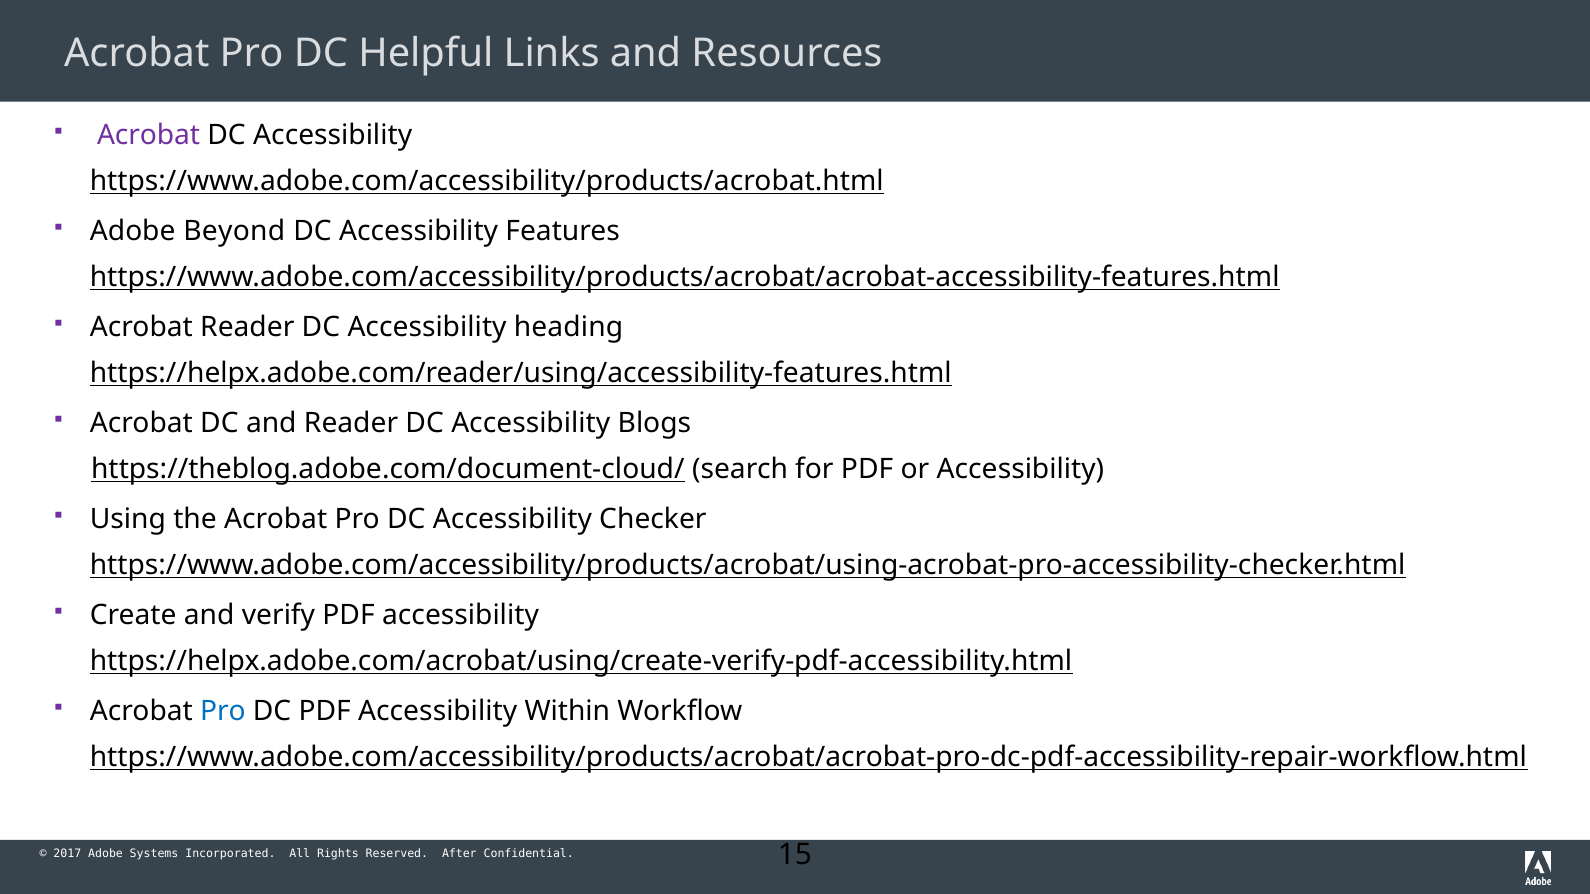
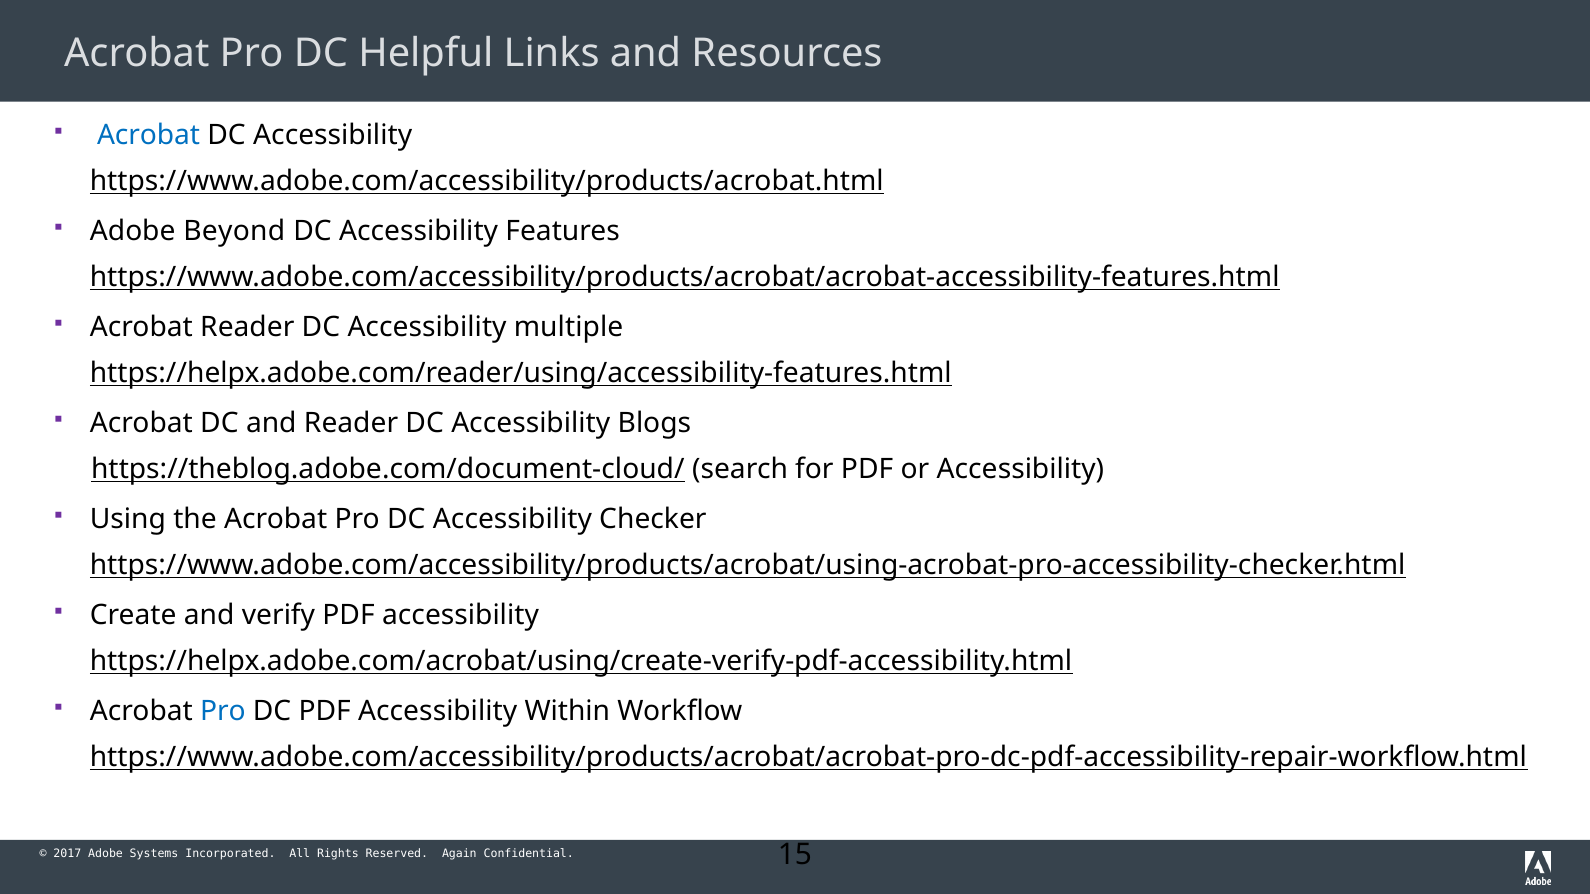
Acrobat colour: purple -> blue (149, 135)
heading: heading -> multiple (569, 328)
After: After -> Again (459, 854)
